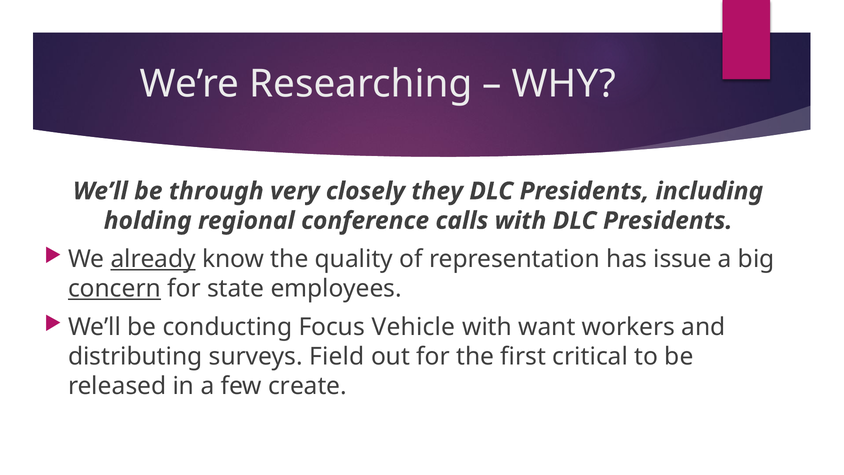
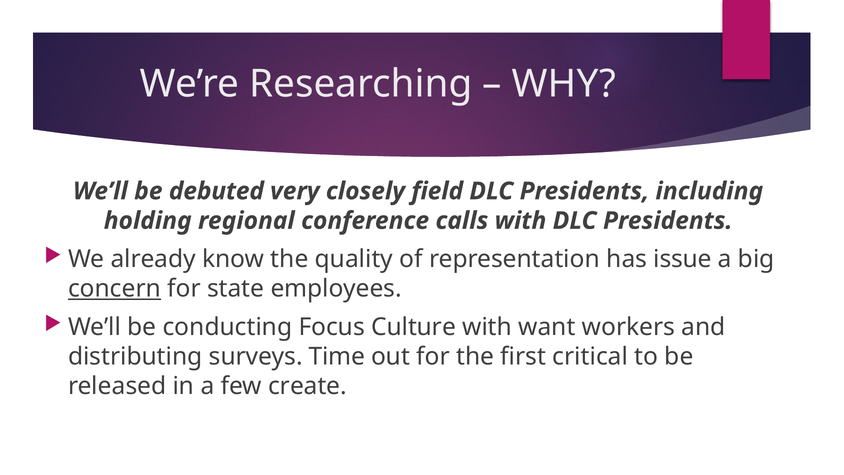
through: through -> debuted (216, 191)
they: they -> field (437, 191)
already underline: present -> none (153, 259)
Vehicle: Vehicle -> Culture (414, 327)
Field: Field -> Time (337, 356)
